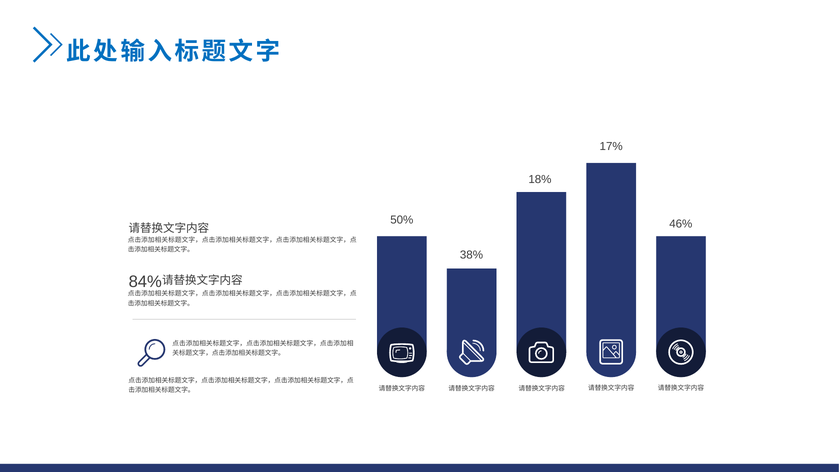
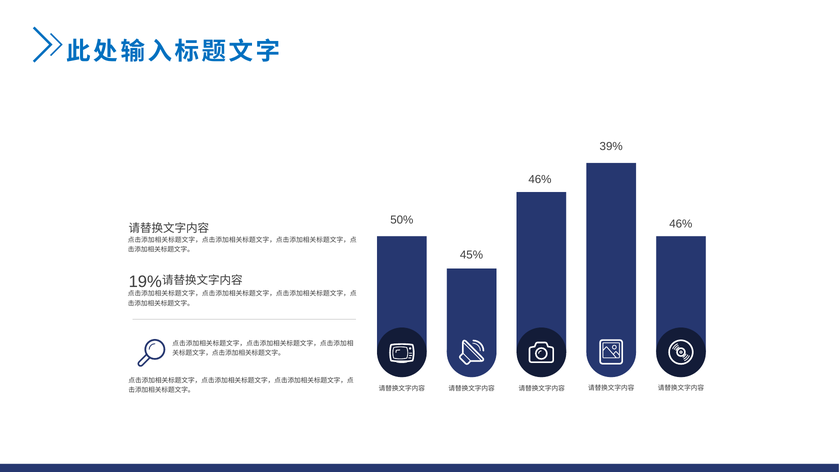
17%: 17% -> 39% (611, 147)
18%: 18% -> 46% (540, 179)
38%: 38% -> 45% (472, 255)
84%: 84% -> 19% (145, 282)
